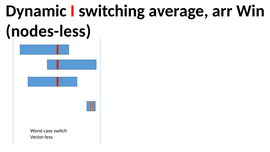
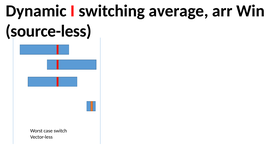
nodes-less: nodes-less -> source-less (49, 31)
